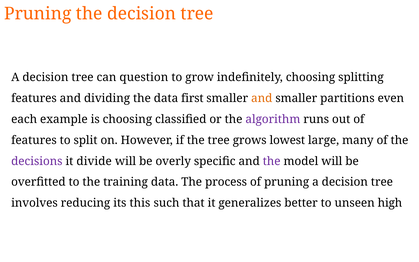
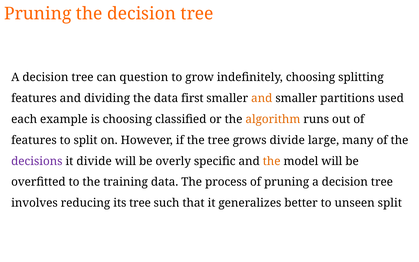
even: even -> used (391, 98)
algorithm colour: purple -> orange (273, 119)
grows lowest: lowest -> divide (287, 140)
the colour: purple -> orange (272, 161)
its this: this -> tree (140, 203)
unseen high: high -> split (390, 203)
